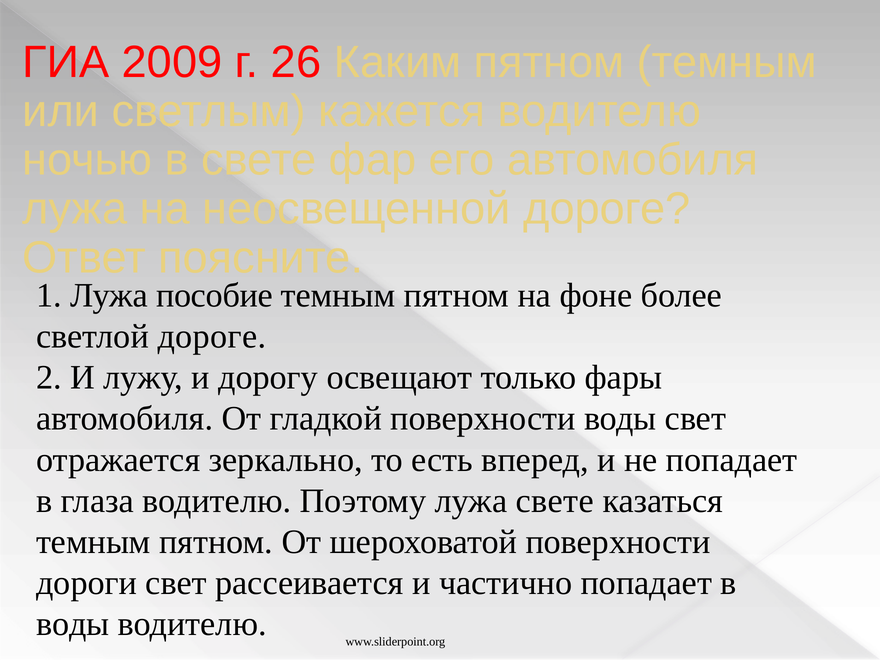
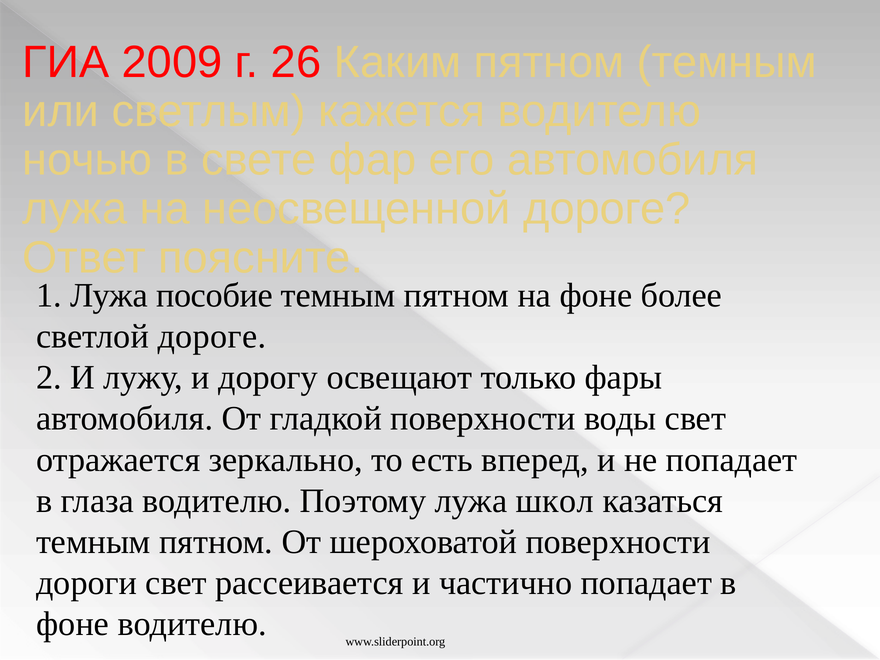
лужа свете: свете -> школ (555, 501)
воды: воды -> фоне (73, 624)
